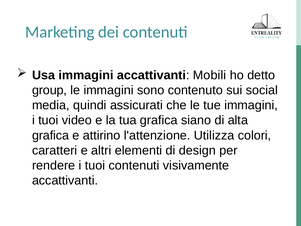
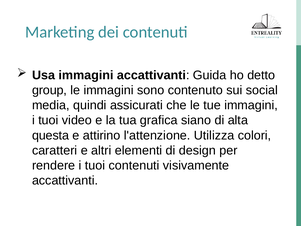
Mobili: Mobili -> Guida (210, 75)
grafica: grafica -> questa (51, 135)
